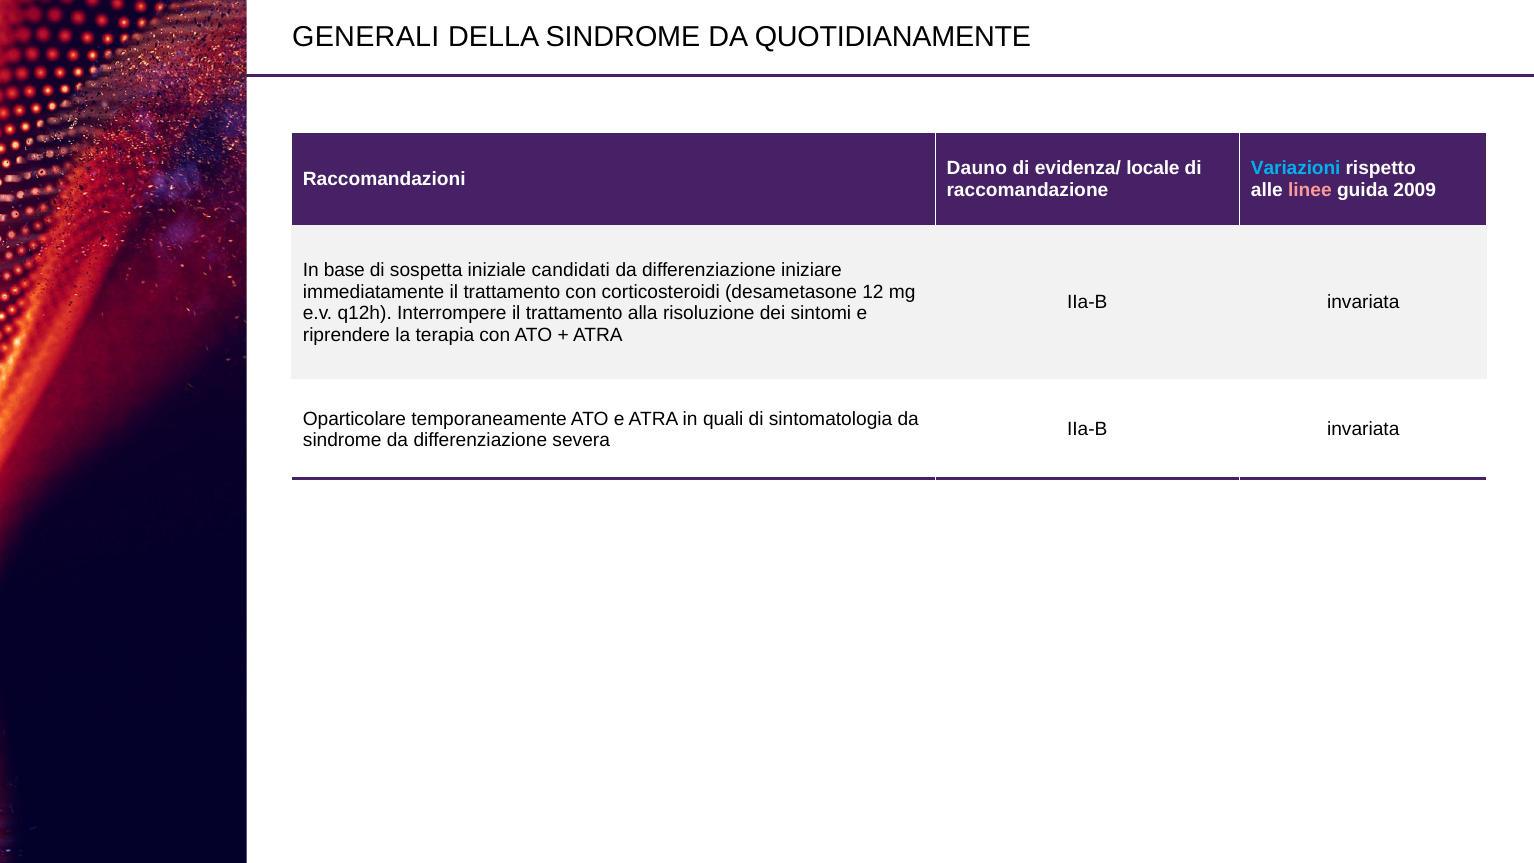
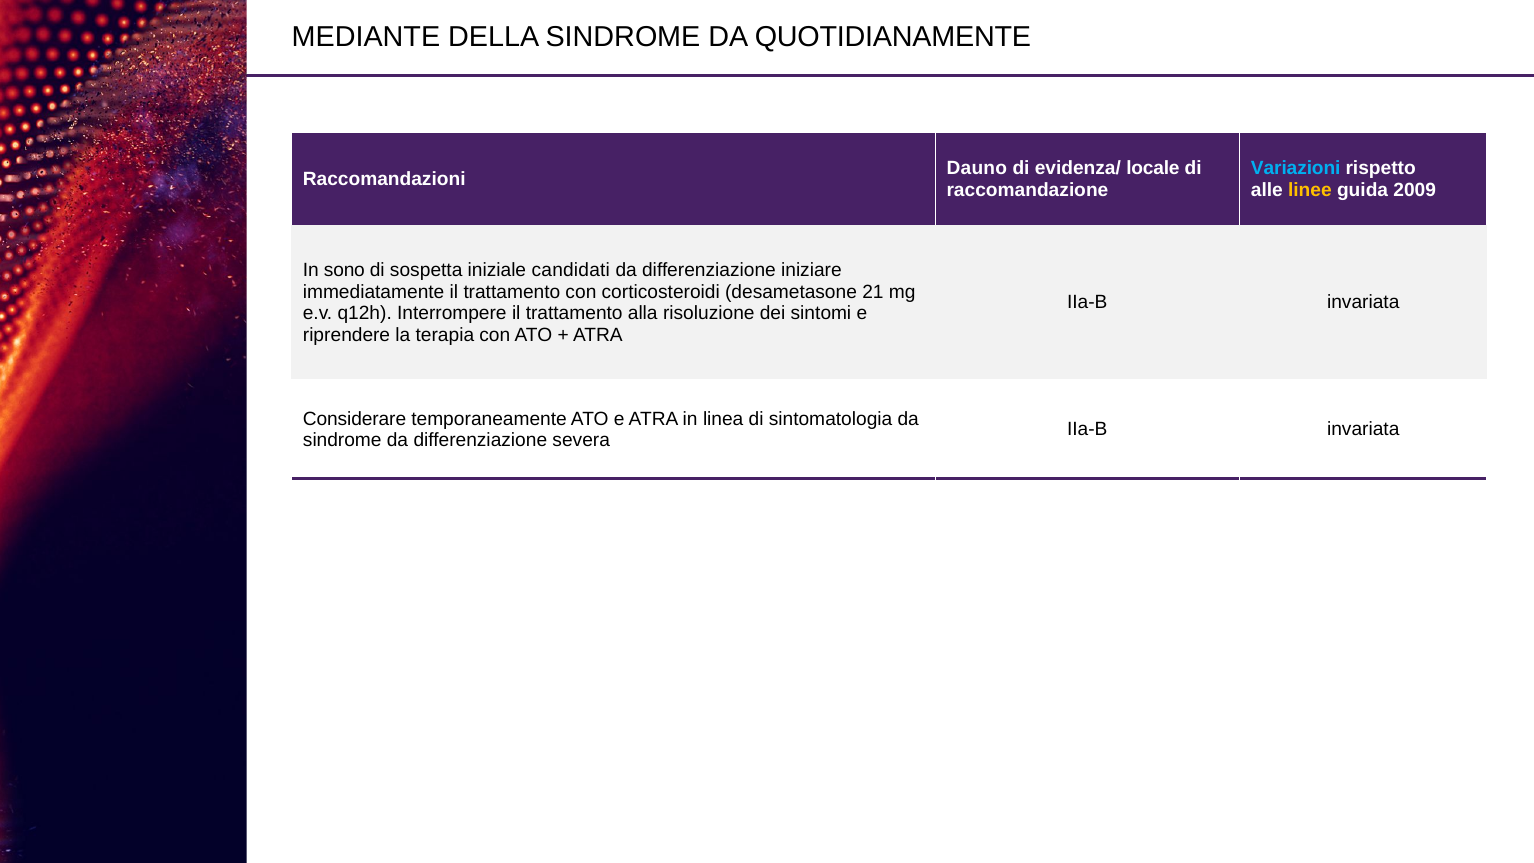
GENERALI: GENERALI -> MEDIANTE (366, 37)
linee colour: pink -> yellow (1310, 190)
base: base -> sono (344, 270)
12: 12 -> 21 (873, 292)
Oparticolare: Oparticolare -> Considerare (355, 419)
quali: quali -> linea (723, 419)
